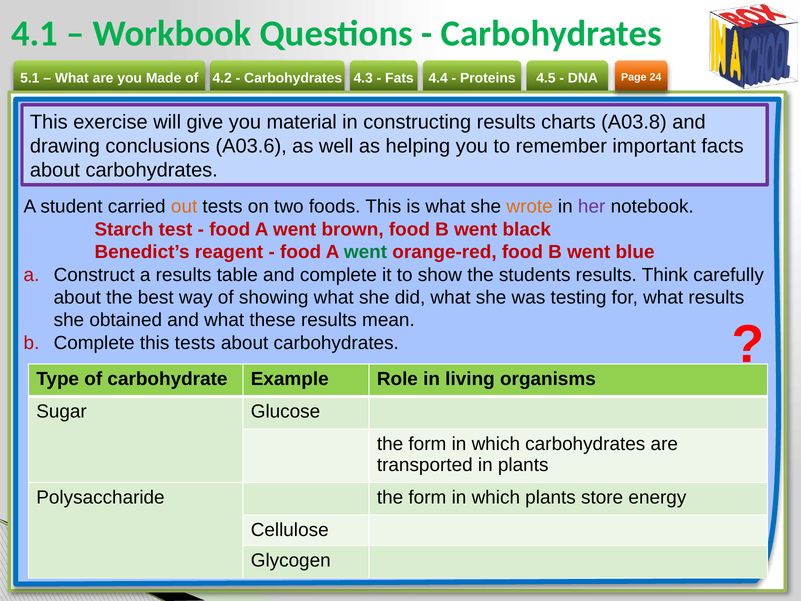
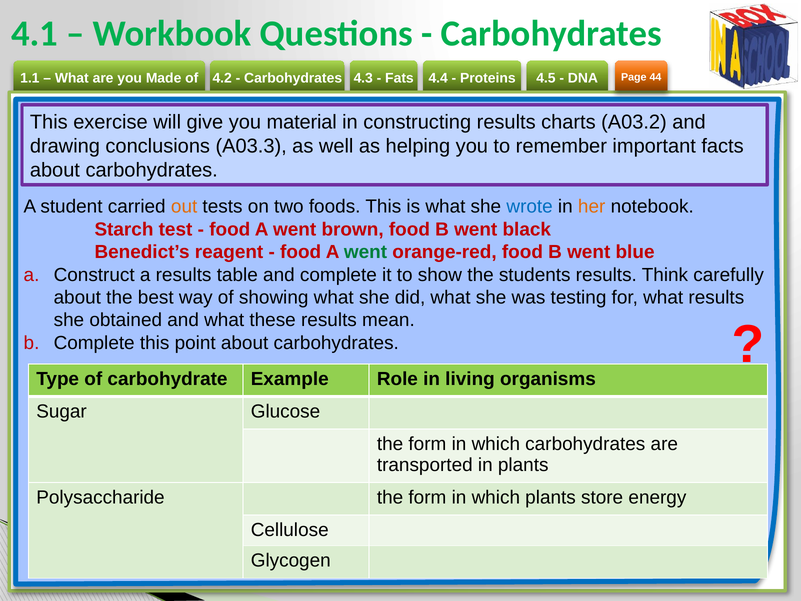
5.1: 5.1 -> 1.1 (30, 78)
24: 24 -> 44 (655, 77)
A03.8: A03.8 -> A03.2 (634, 122)
A03.6: A03.6 -> A03.3 (251, 146)
wrote colour: orange -> blue (530, 207)
her colour: purple -> orange (592, 207)
this tests: tests -> point (195, 343)
